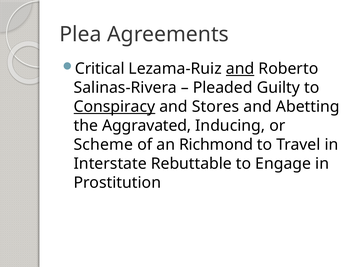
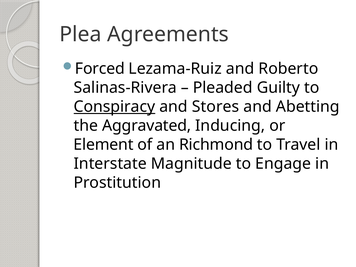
Critical: Critical -> Forced (100, 69)
and underline: present -> none (240, 69)
Scheme: Scheme -> Element (103, 145)
Rebuttable: Rebuttable -> Magnitude (191, 164)
